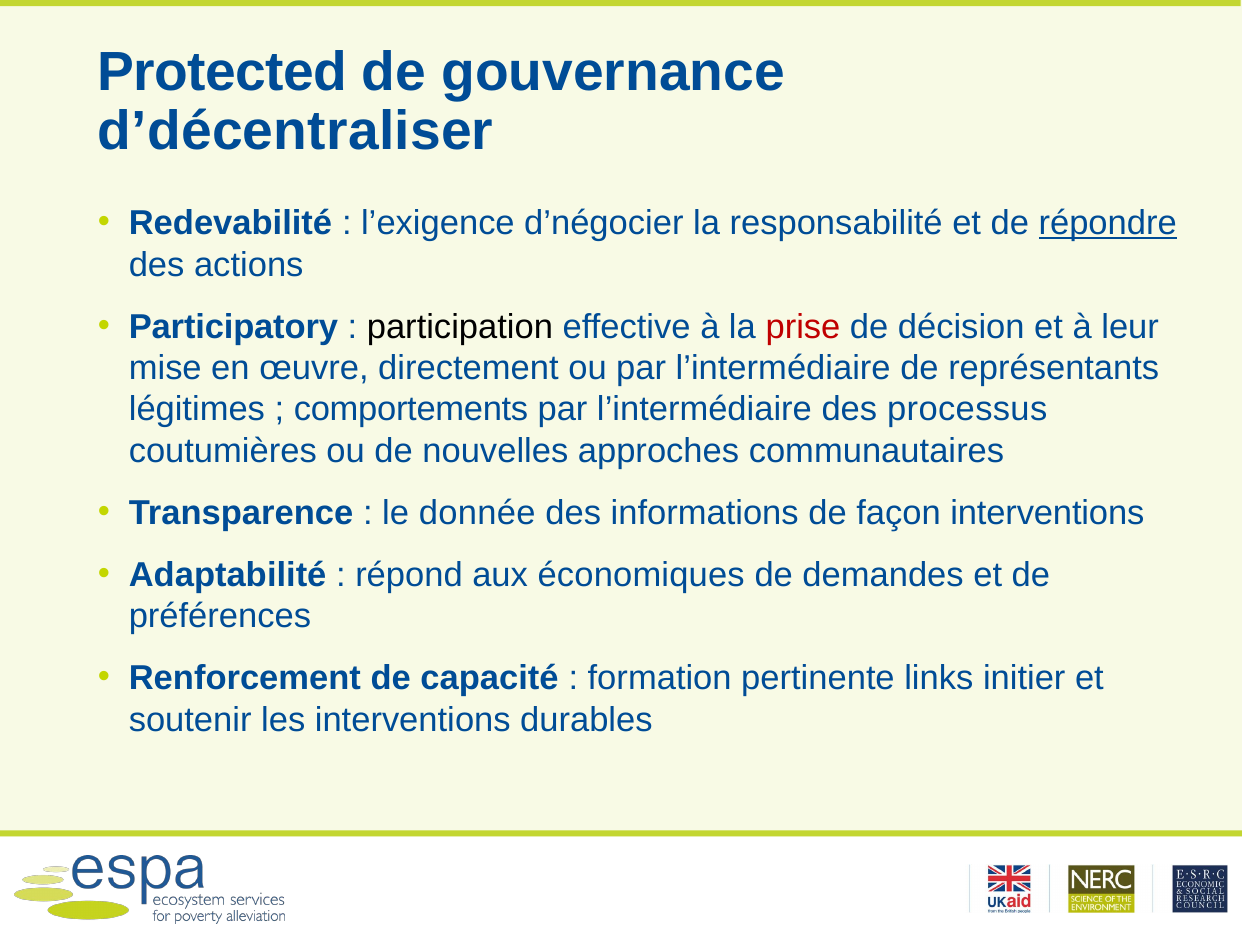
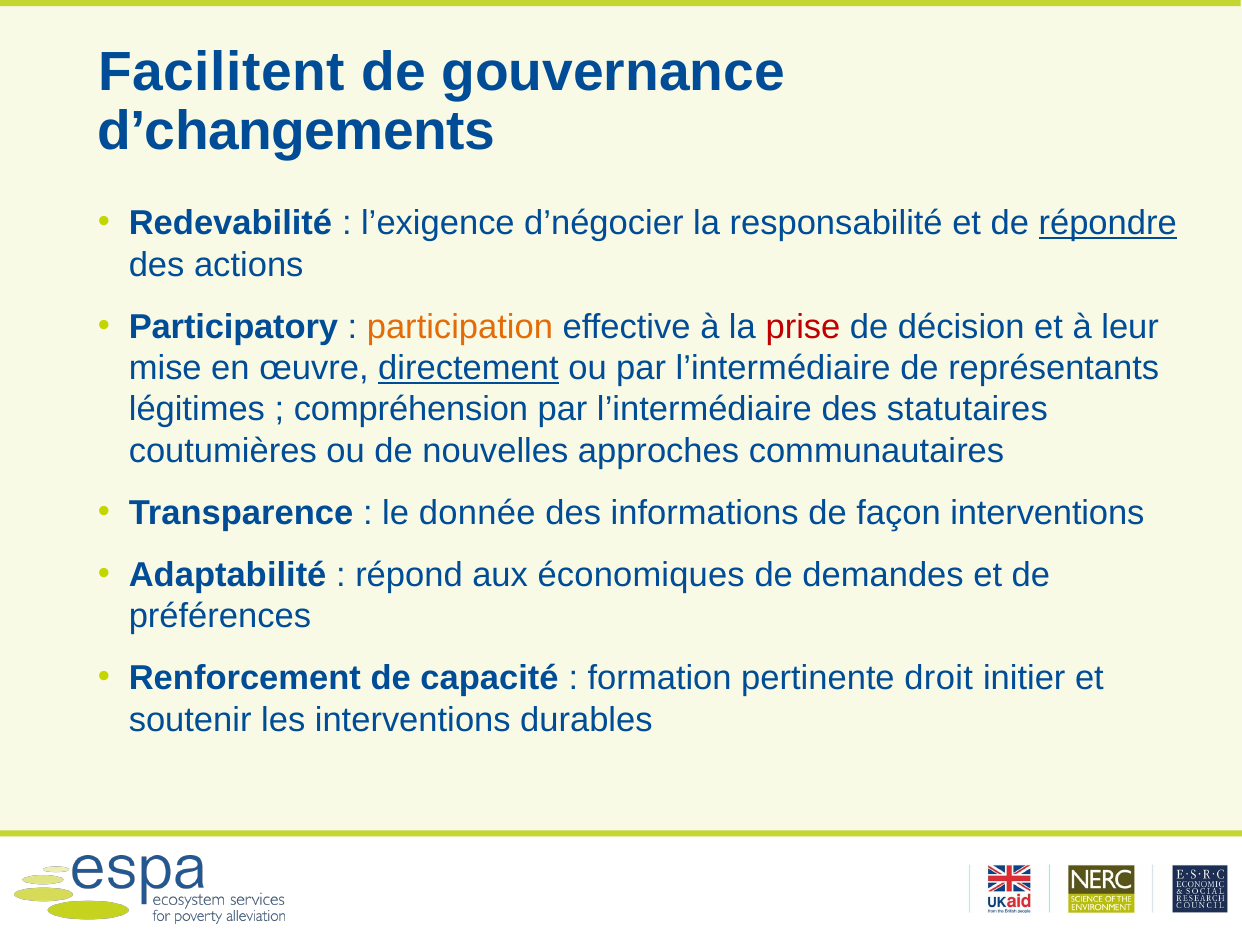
Protected: Protected -> Facilitent (222, 72)
d’décentraliser: d’décentraliser -> d’changements (296, 132)
participation colour: black -> orange (460, 327)
directement underline: none -> present (468, 368)
comportements: comportements -> compréhension (411, 410)
processus: processus -> statutaires (967, 410)
links: links -> droit (939, 679)
